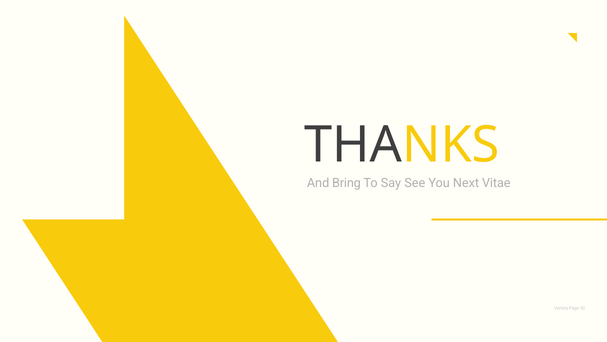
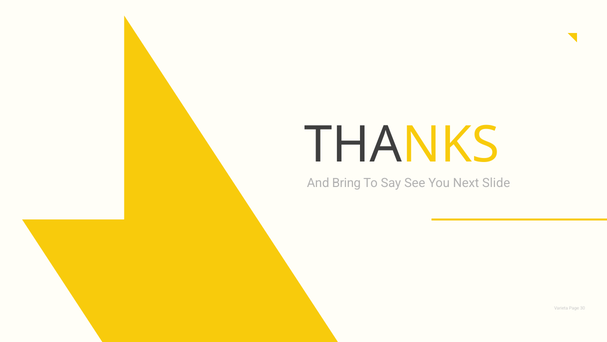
Vitae: Vitae -> Slide (496, 183)
